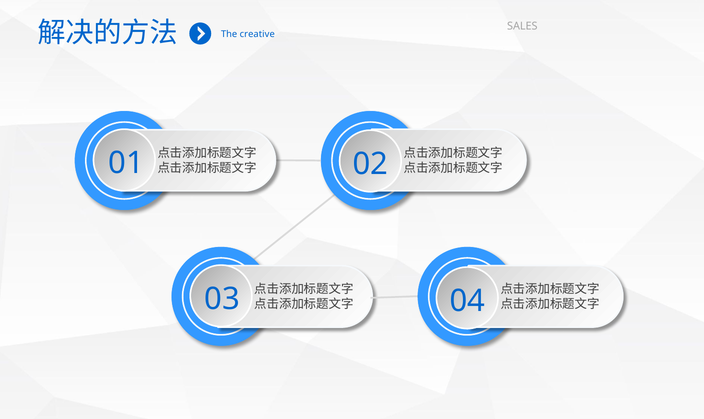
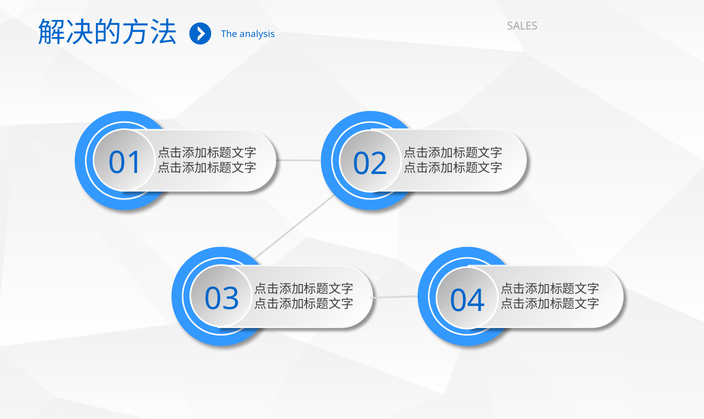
creative: creative -> analysis (257, 34)
